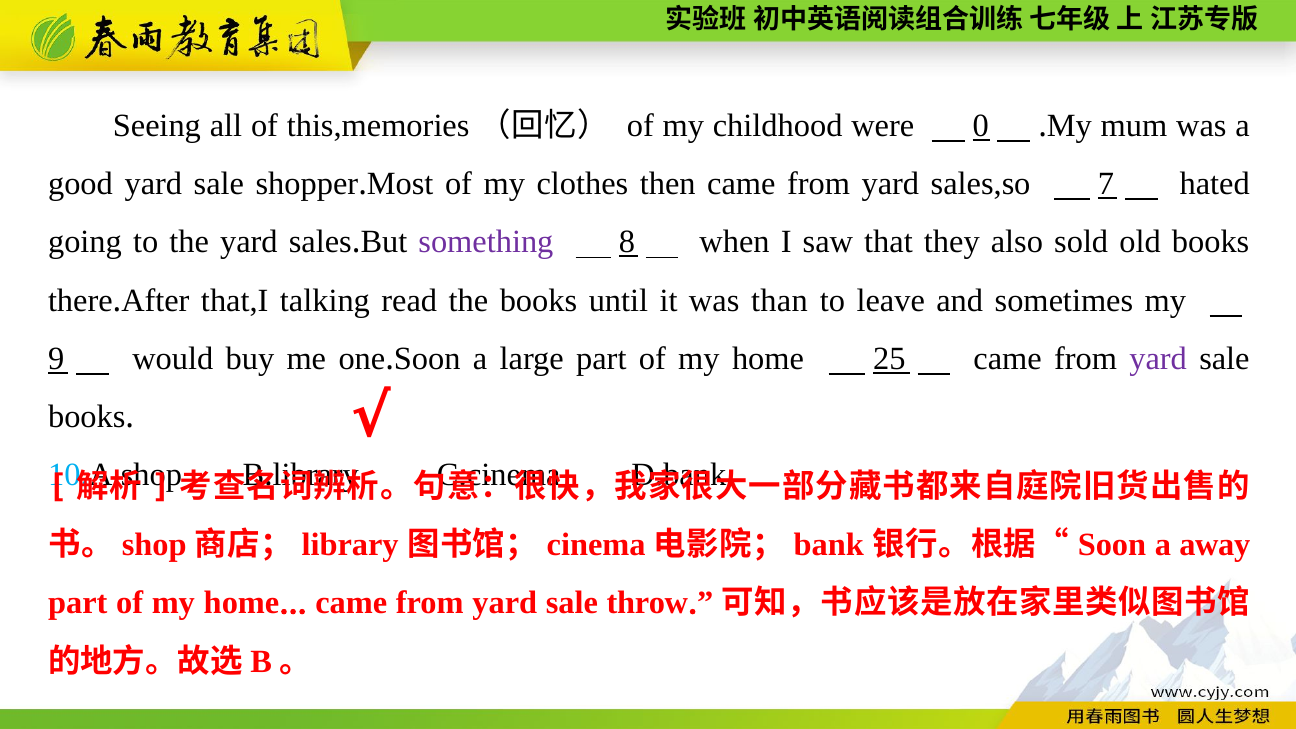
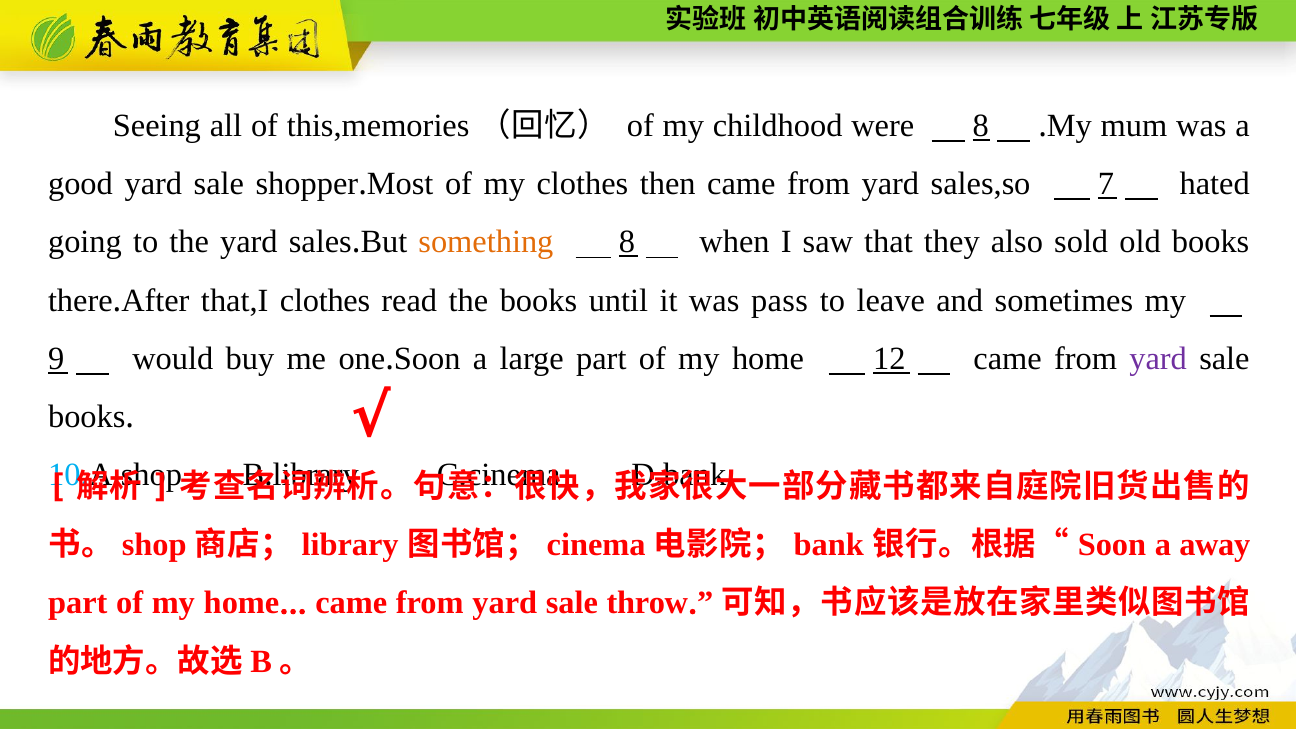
were 0: 0 -> 8 (981, 125)
something colour: purple -> orange (486, 242)
that,I talking: talking -> clothes (325, 300)
than: than -> pass (779, 300)
25: 25 -> 12 (889, 359)
